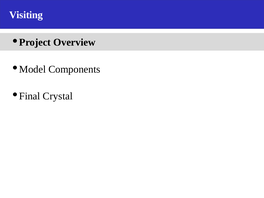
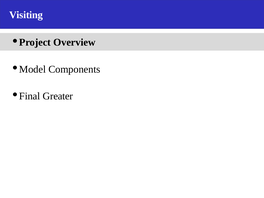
Crystal: Crystal -> Greater (58, 96)
